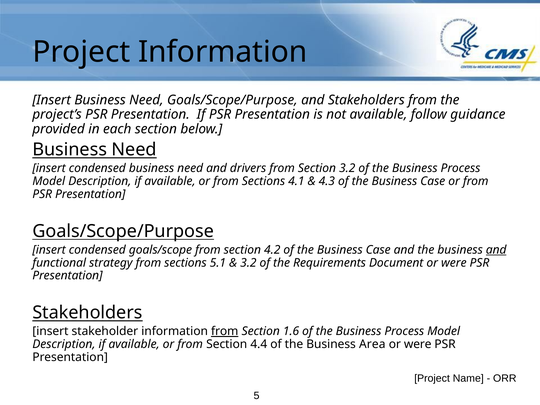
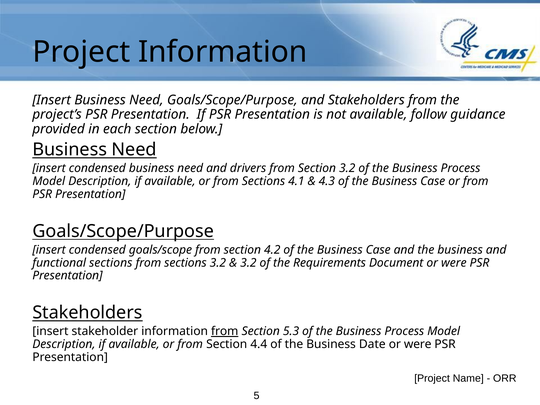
and underline: present -> none (496, 250)
functional strategy: strategy -> sections (111, 263)
sections 5.1: 5.1 -> 3.2 (218, 263)
1.6: 1.6 -> 5.3 (291, 331)
Area: Area -> Date (372, 344)
